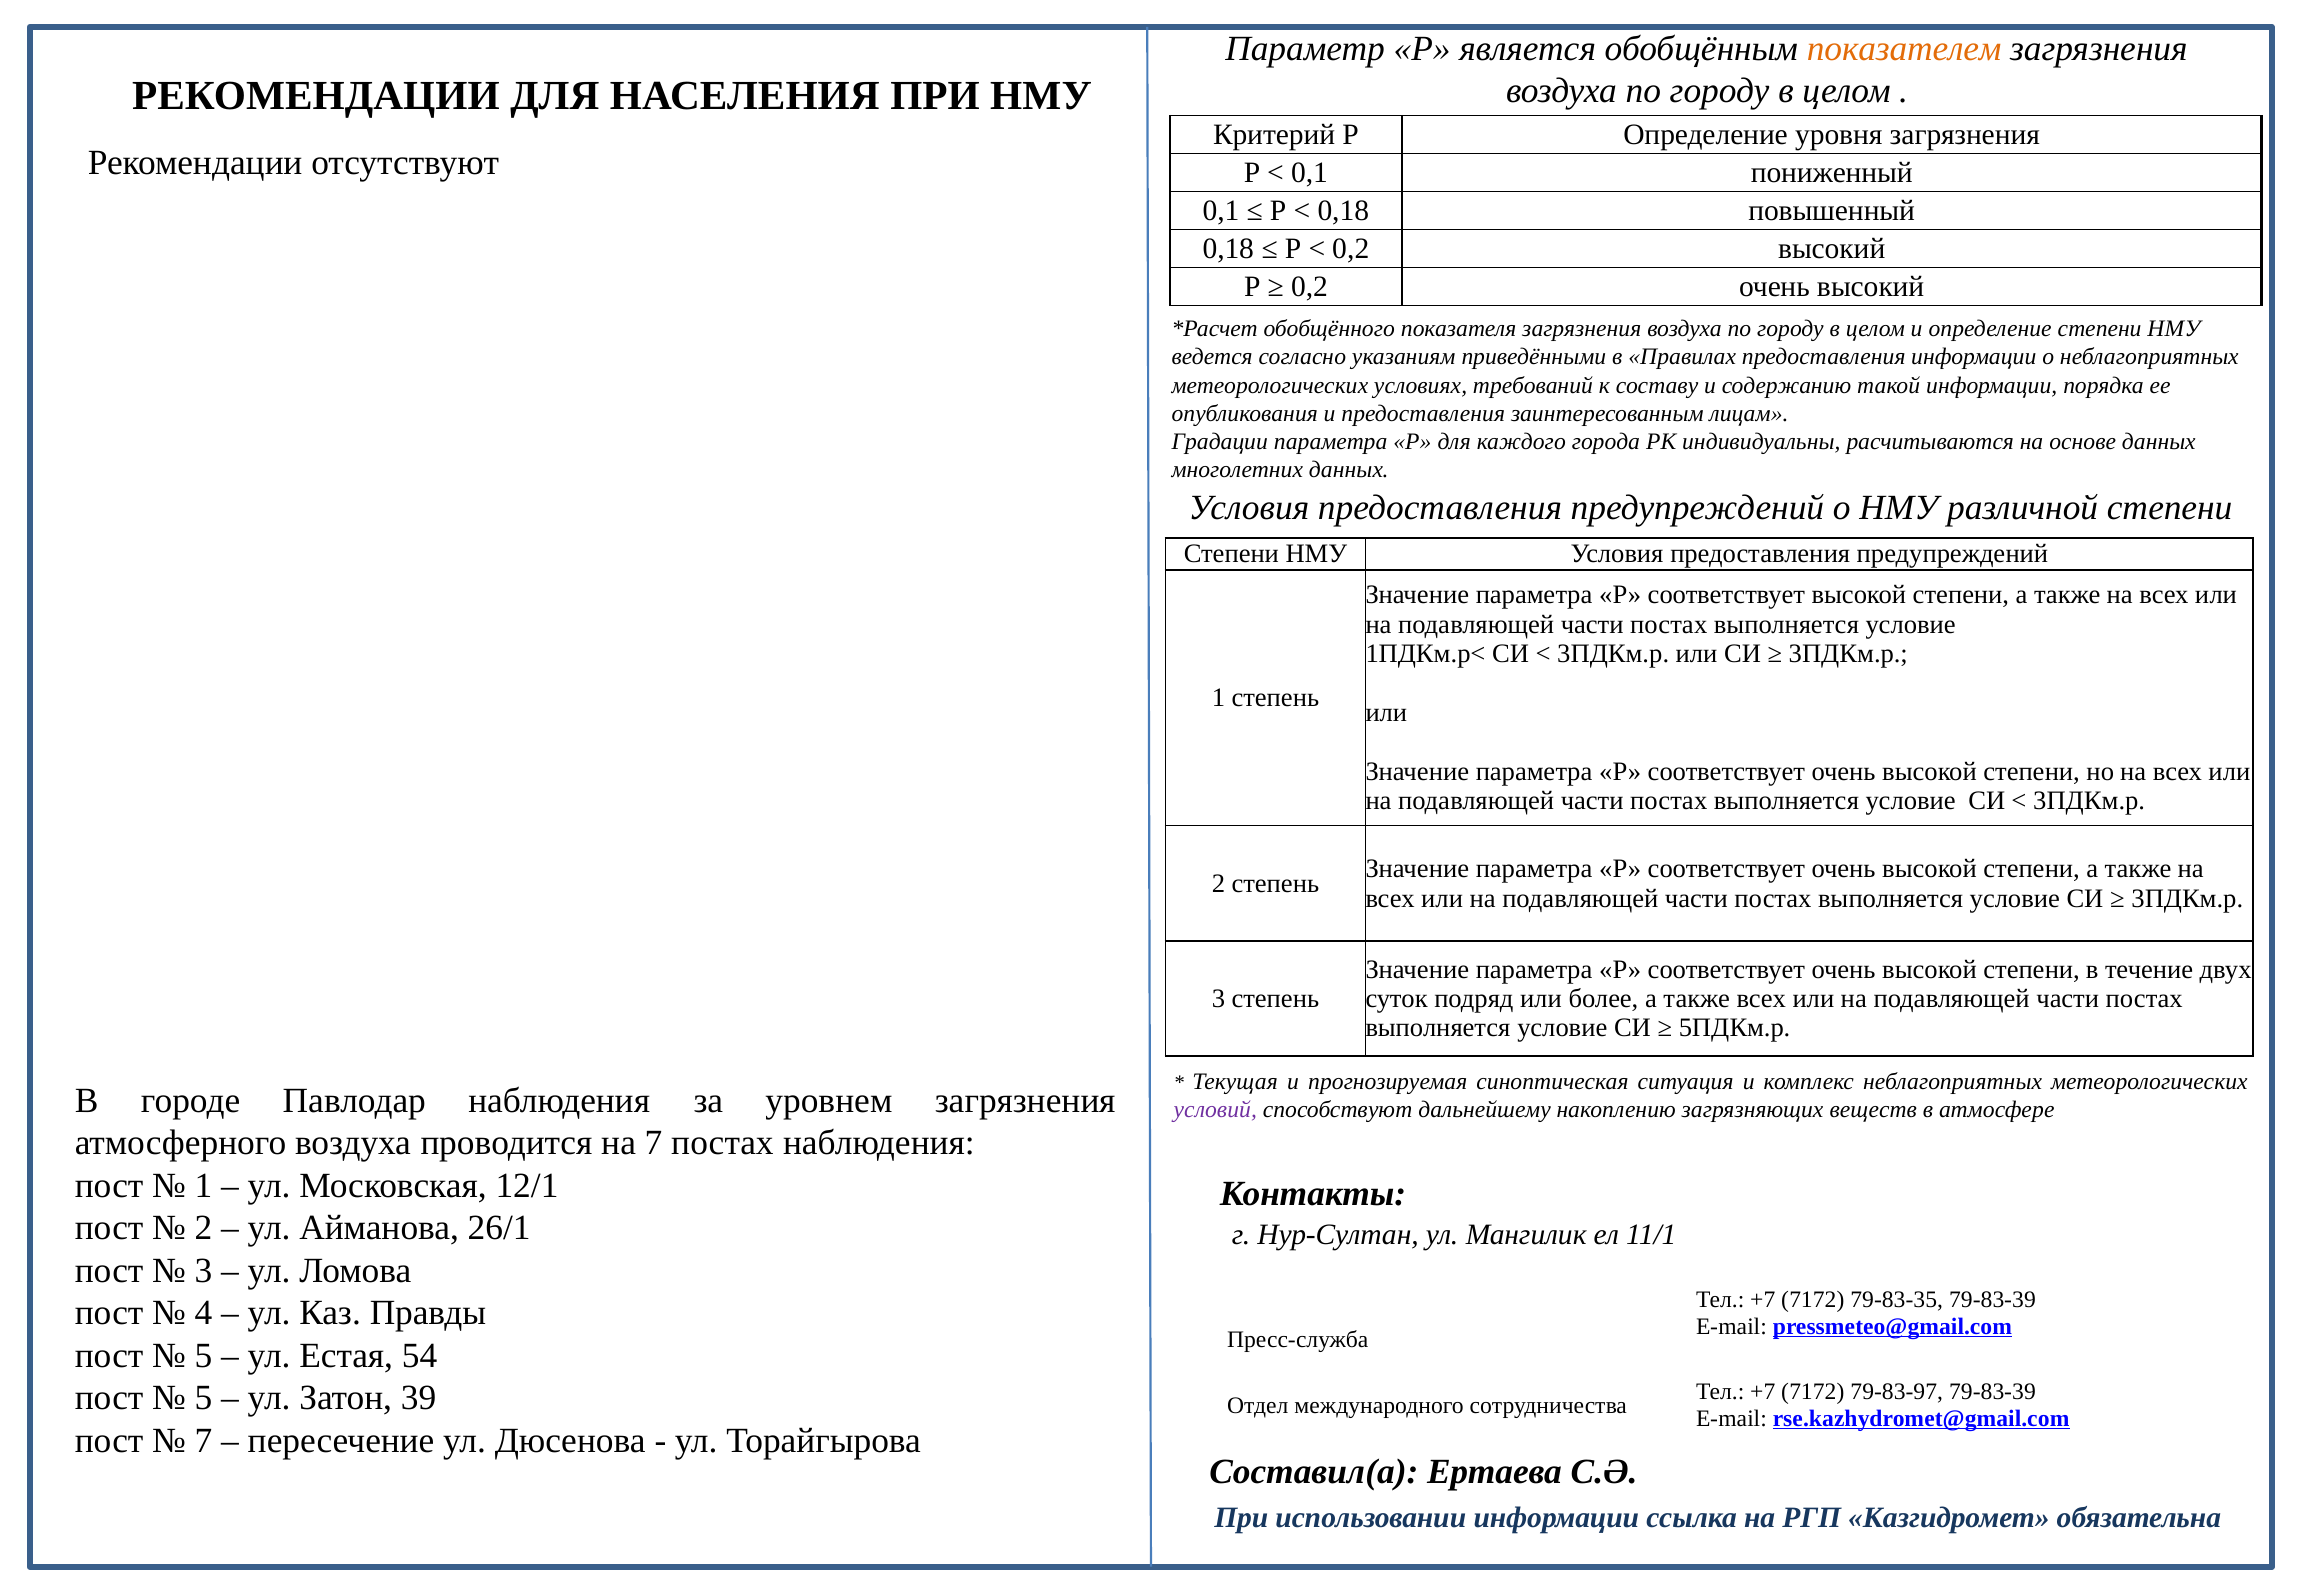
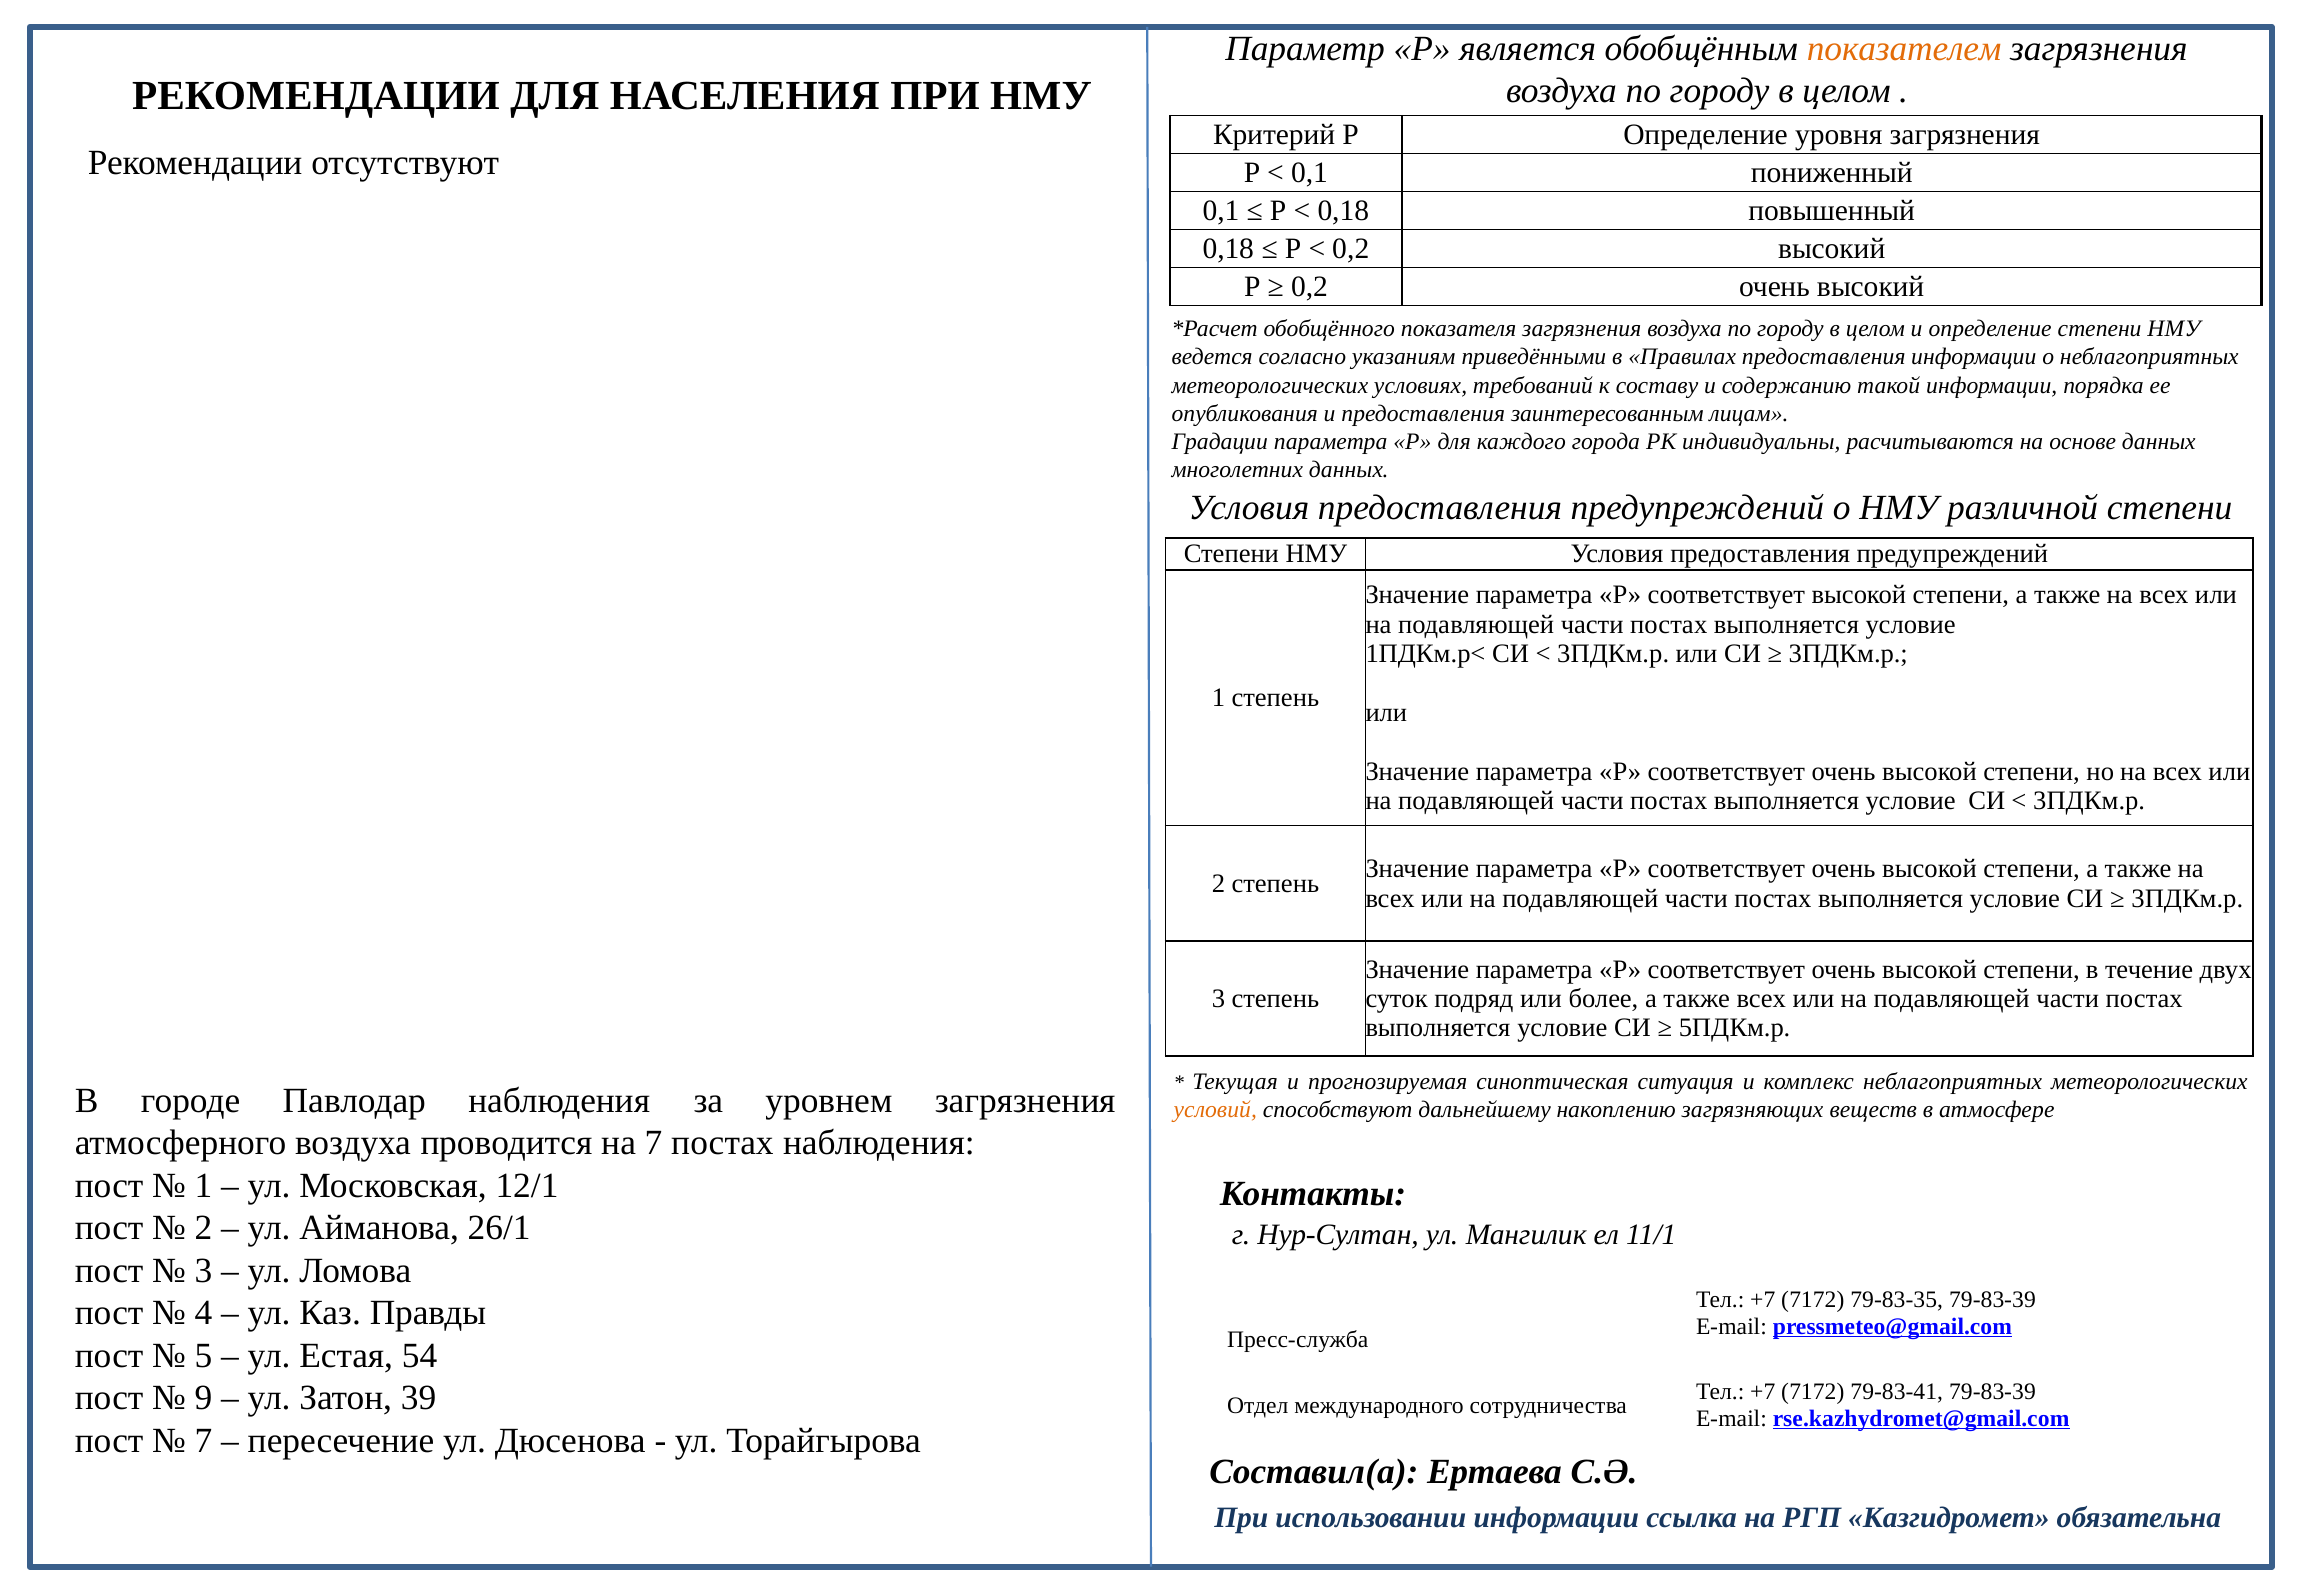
условий colour: purple -> orange (1215, 1110)
79-83-97: 79-83-97 -> 79-83-41 (1897, 1392)
5: 5 -> 9 (204, 1398)
